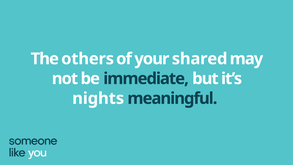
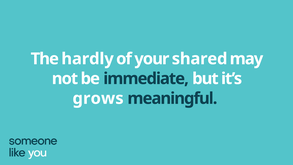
others: others -> hardly (88, 59)
nights: nights -> grows (98, 98)
